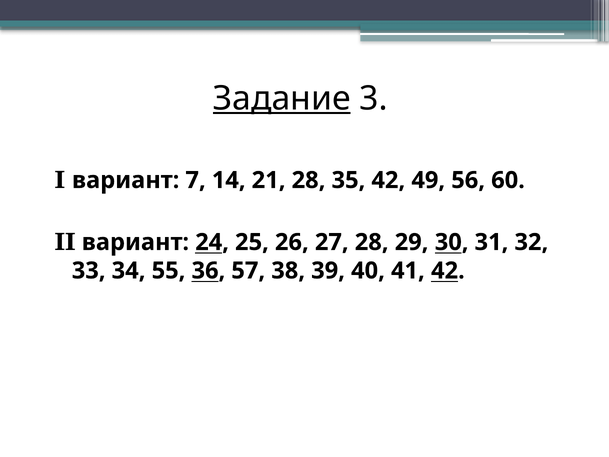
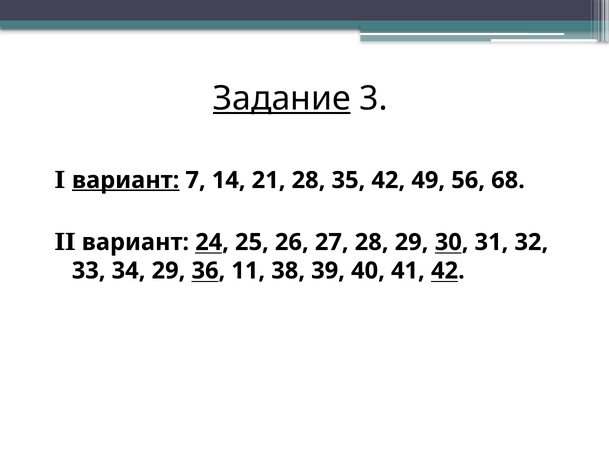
вариант underline: none -> present (126, 180)
60: 60 -> 68 (508, 180)
34 55: 55 -> 29 (168, 271)
57: 57 -> 11 (248, 271)
